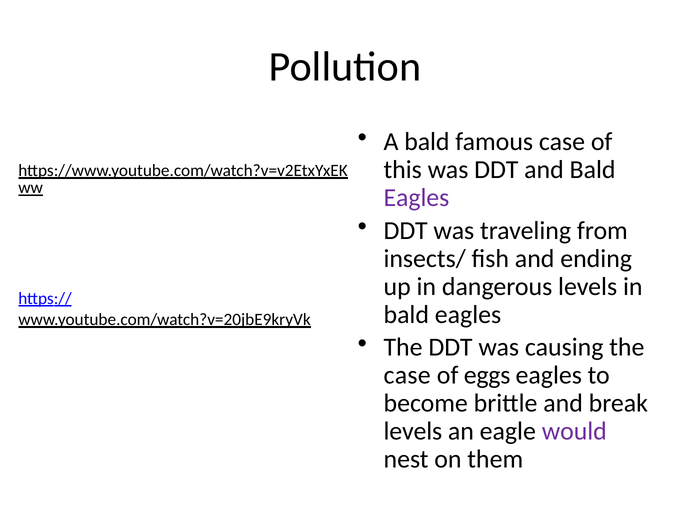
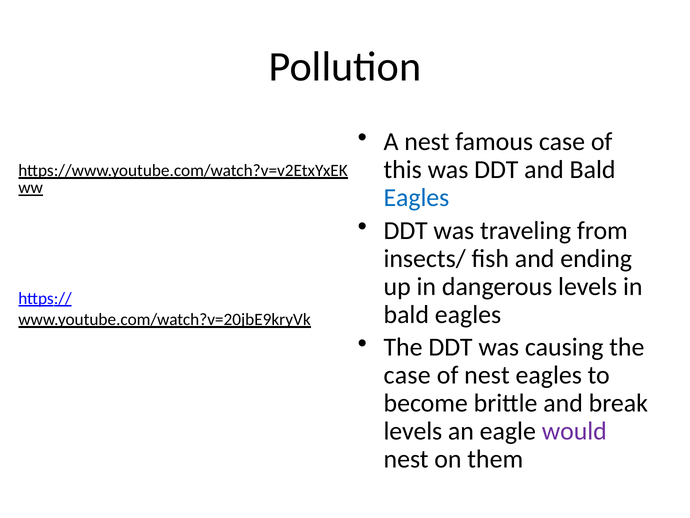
A bald: bald -> nest (427, 142)
Eagles colour: purple -> blue (416, 198)
of eggs: eggs -> nest (487, 375)
